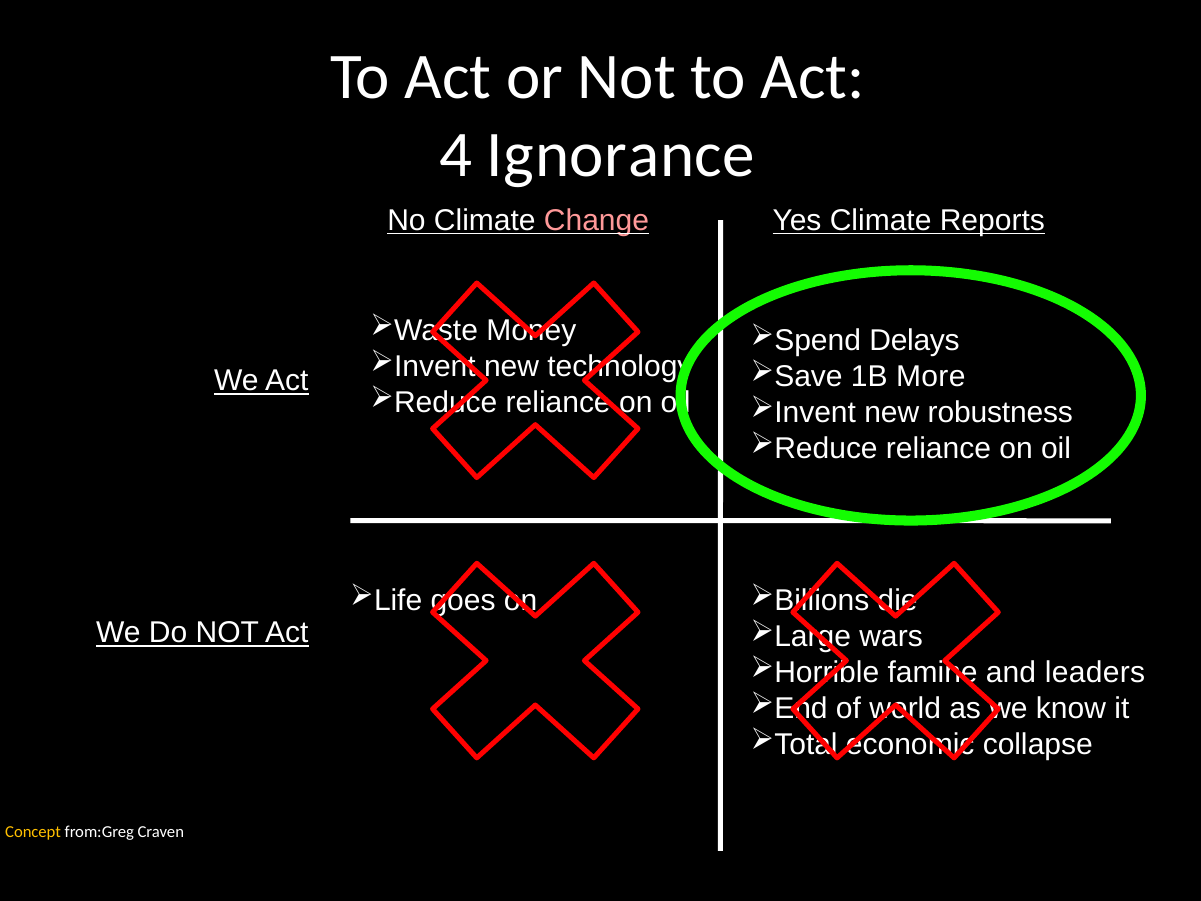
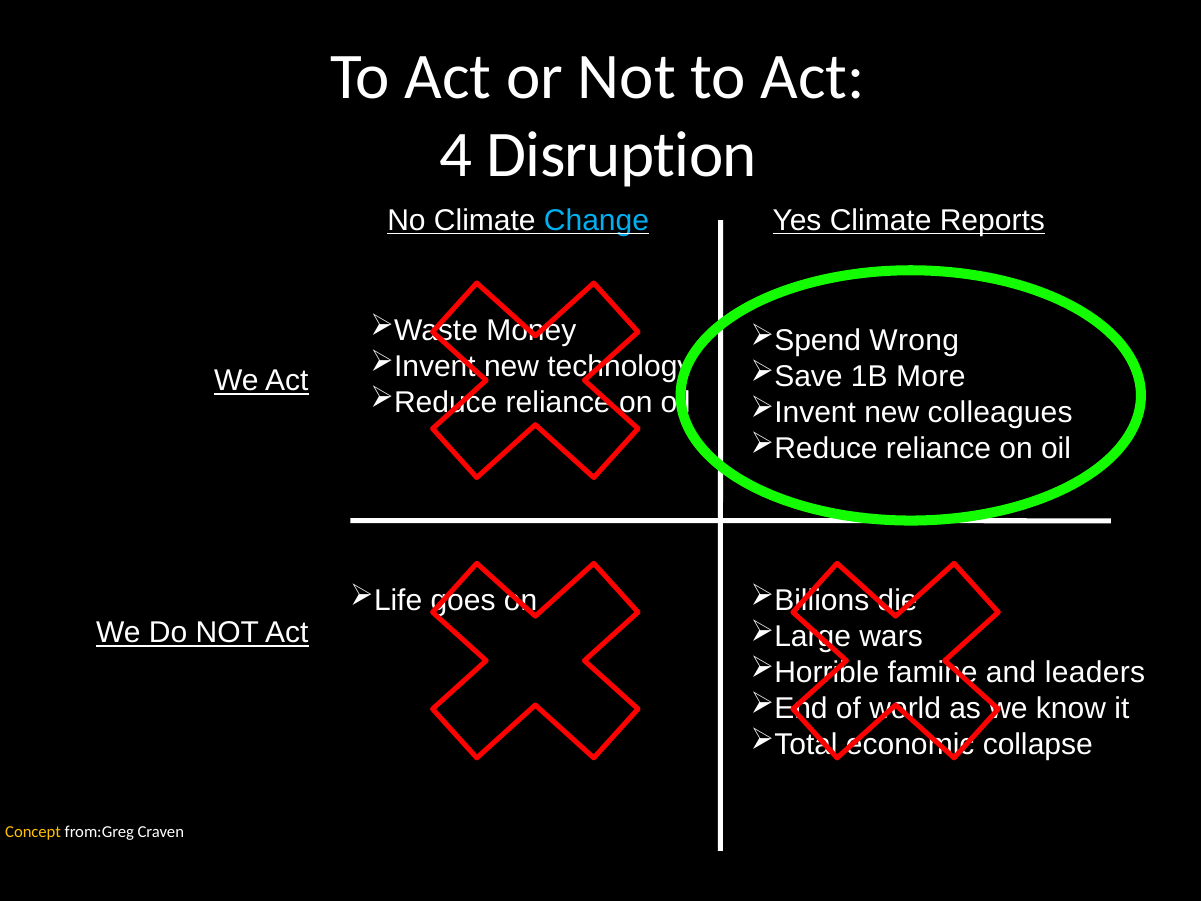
Ignorance: Ignorance -> Disruption (622, 155)
Change colour: pink -> light blue (596, 220)
Delays: Delays -> Wrong (914, 340)
robustness: robustness -> colleagues (1000, 412)
